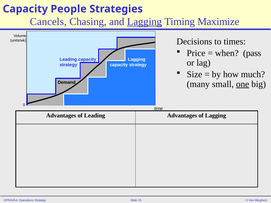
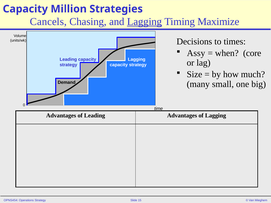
People: People -> Million (69, 9)
Price: Price -> Assy (196, 53)
pass: pass -> core (252, 53)
one underline: present -> none (243, 84)
